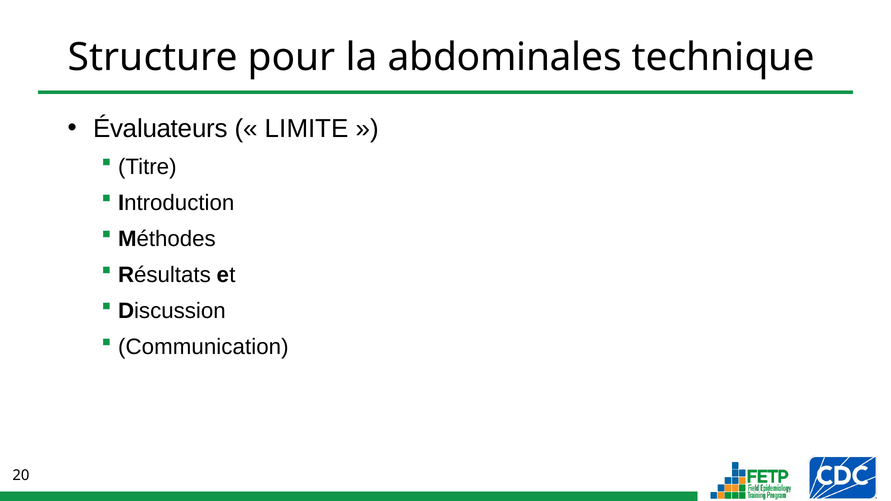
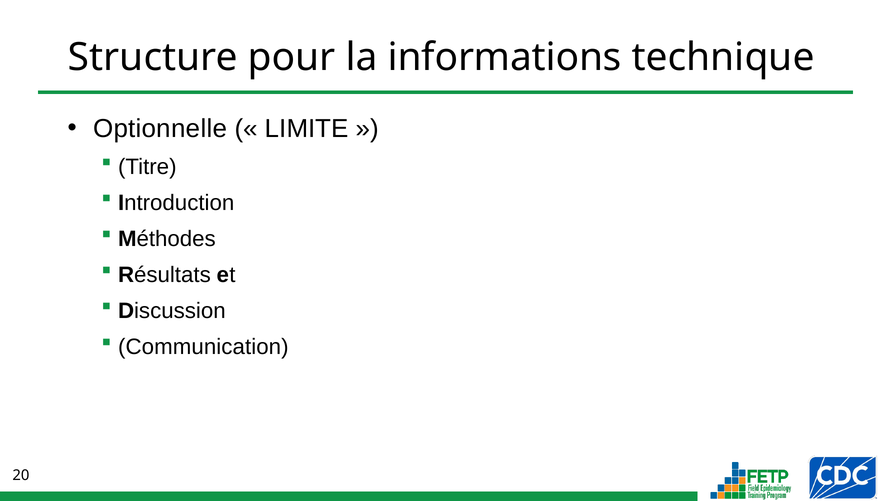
abdominales: abdominales -> informations (505, 58)
Évaluateurs: Évaluateurs -> Optionnelle (160, 129)
